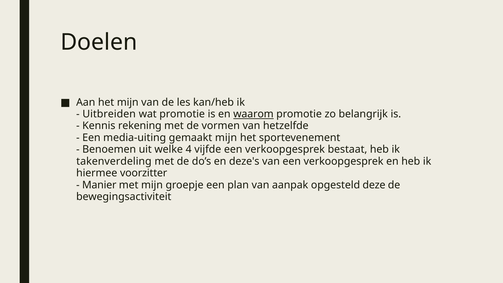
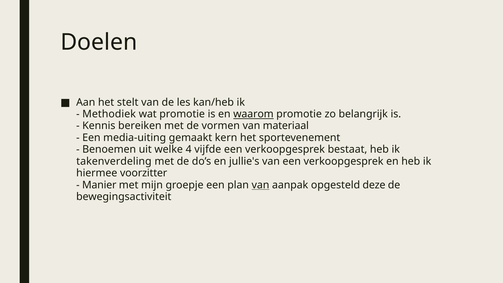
het mijn: mijn -> stelt (128, 102)
Uitbreiden: Uitbreiden -> Methodiek (109, 114)
rekening: rekening -> bereiken (140, 126)
hetzelfde: hetzelfde -> materiaal (286, 126)
gemaakt mijn: mijn -> kern (226, 138)
deze's: deze's -> jullie's (244, 161)
van underline: none -> present (260, 185)
